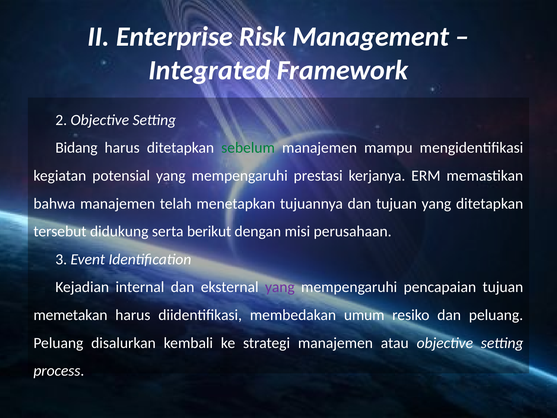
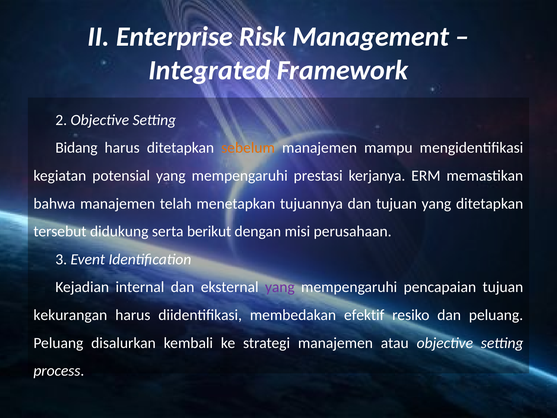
sebelum colour: green -> orange (248, 148)
memetakan: memetakan -> kekurangan (70, 315)
umum: umum -> efektif (364, 315)
